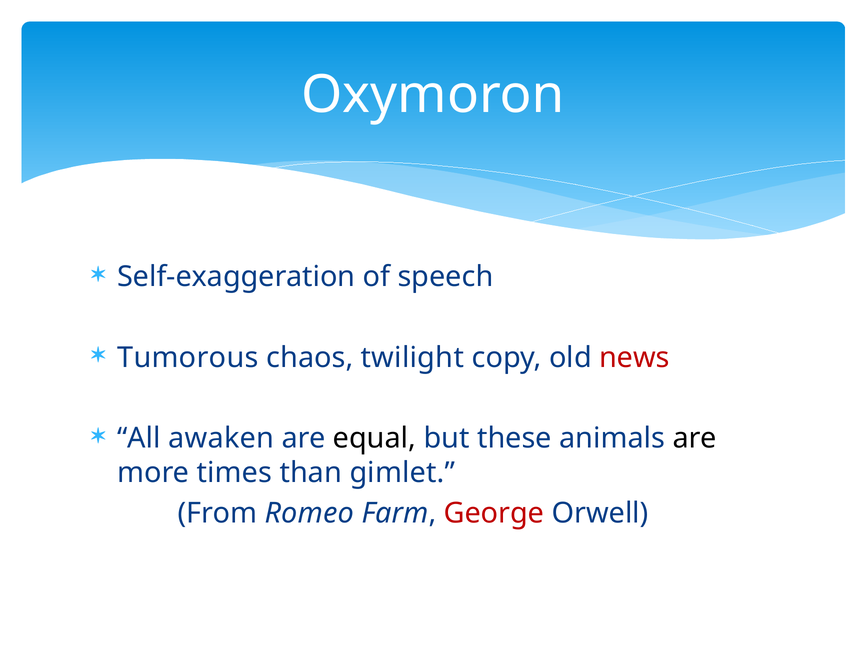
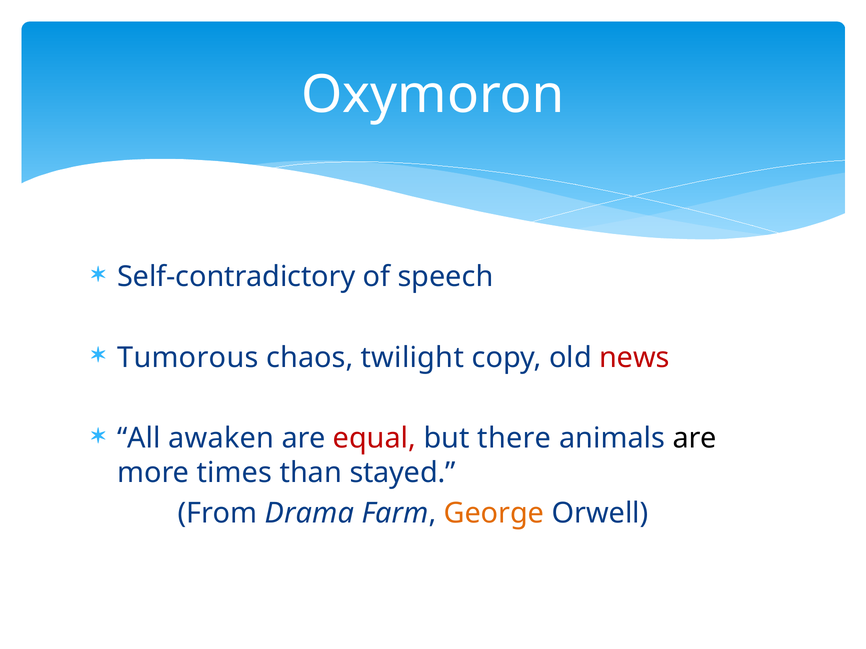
Self-exaggeration: Self-exaggeration -> Self-contradictory (236, 277)
equal colour: black -> red (375, 439)
these: these -> there (514, 439)
gimlet: gimlet -> stayed (403, 473)
Romeo: Romeo -> Drama (309, 514)
George colour: red -> orange (494, 514)
